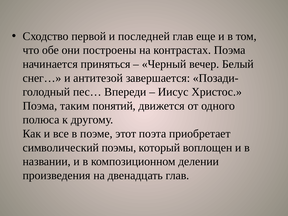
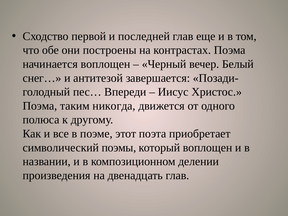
начинается приняться: приняться -> воплощен (105, 64)
понятий: понятий -> никогда (114, 106)
